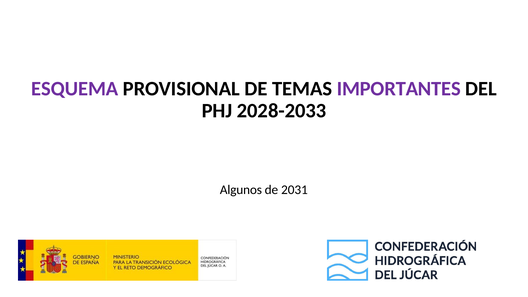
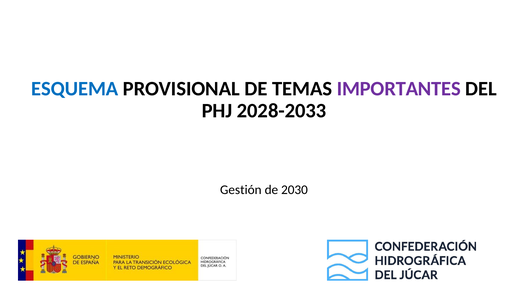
ESQUEMA colour: purple -> blue (75, 89)
Algunos: Algunos -> Gestión (241, 190)
2031: 2031 -> 2030 (294, 190)
